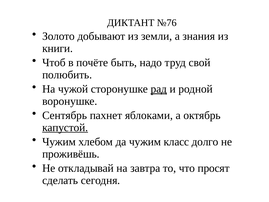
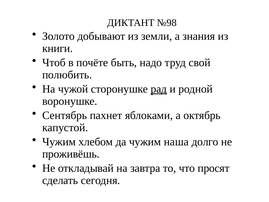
№76: №76 -> №98 (167, 23)
капустой underline: present -> none (65, 127)
класс: класс -> наша (176, 142)
